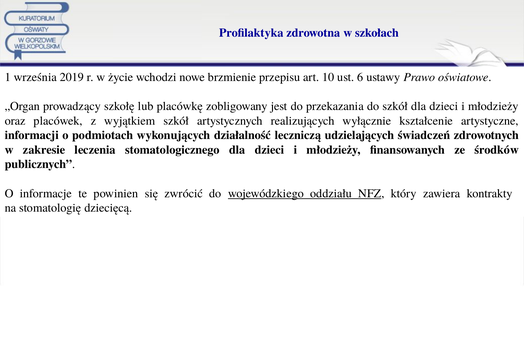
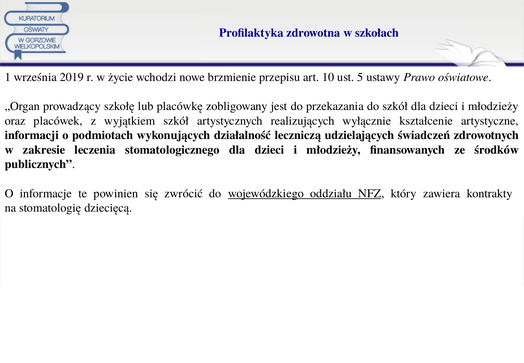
6: 6 -> 5 (360, 77)
